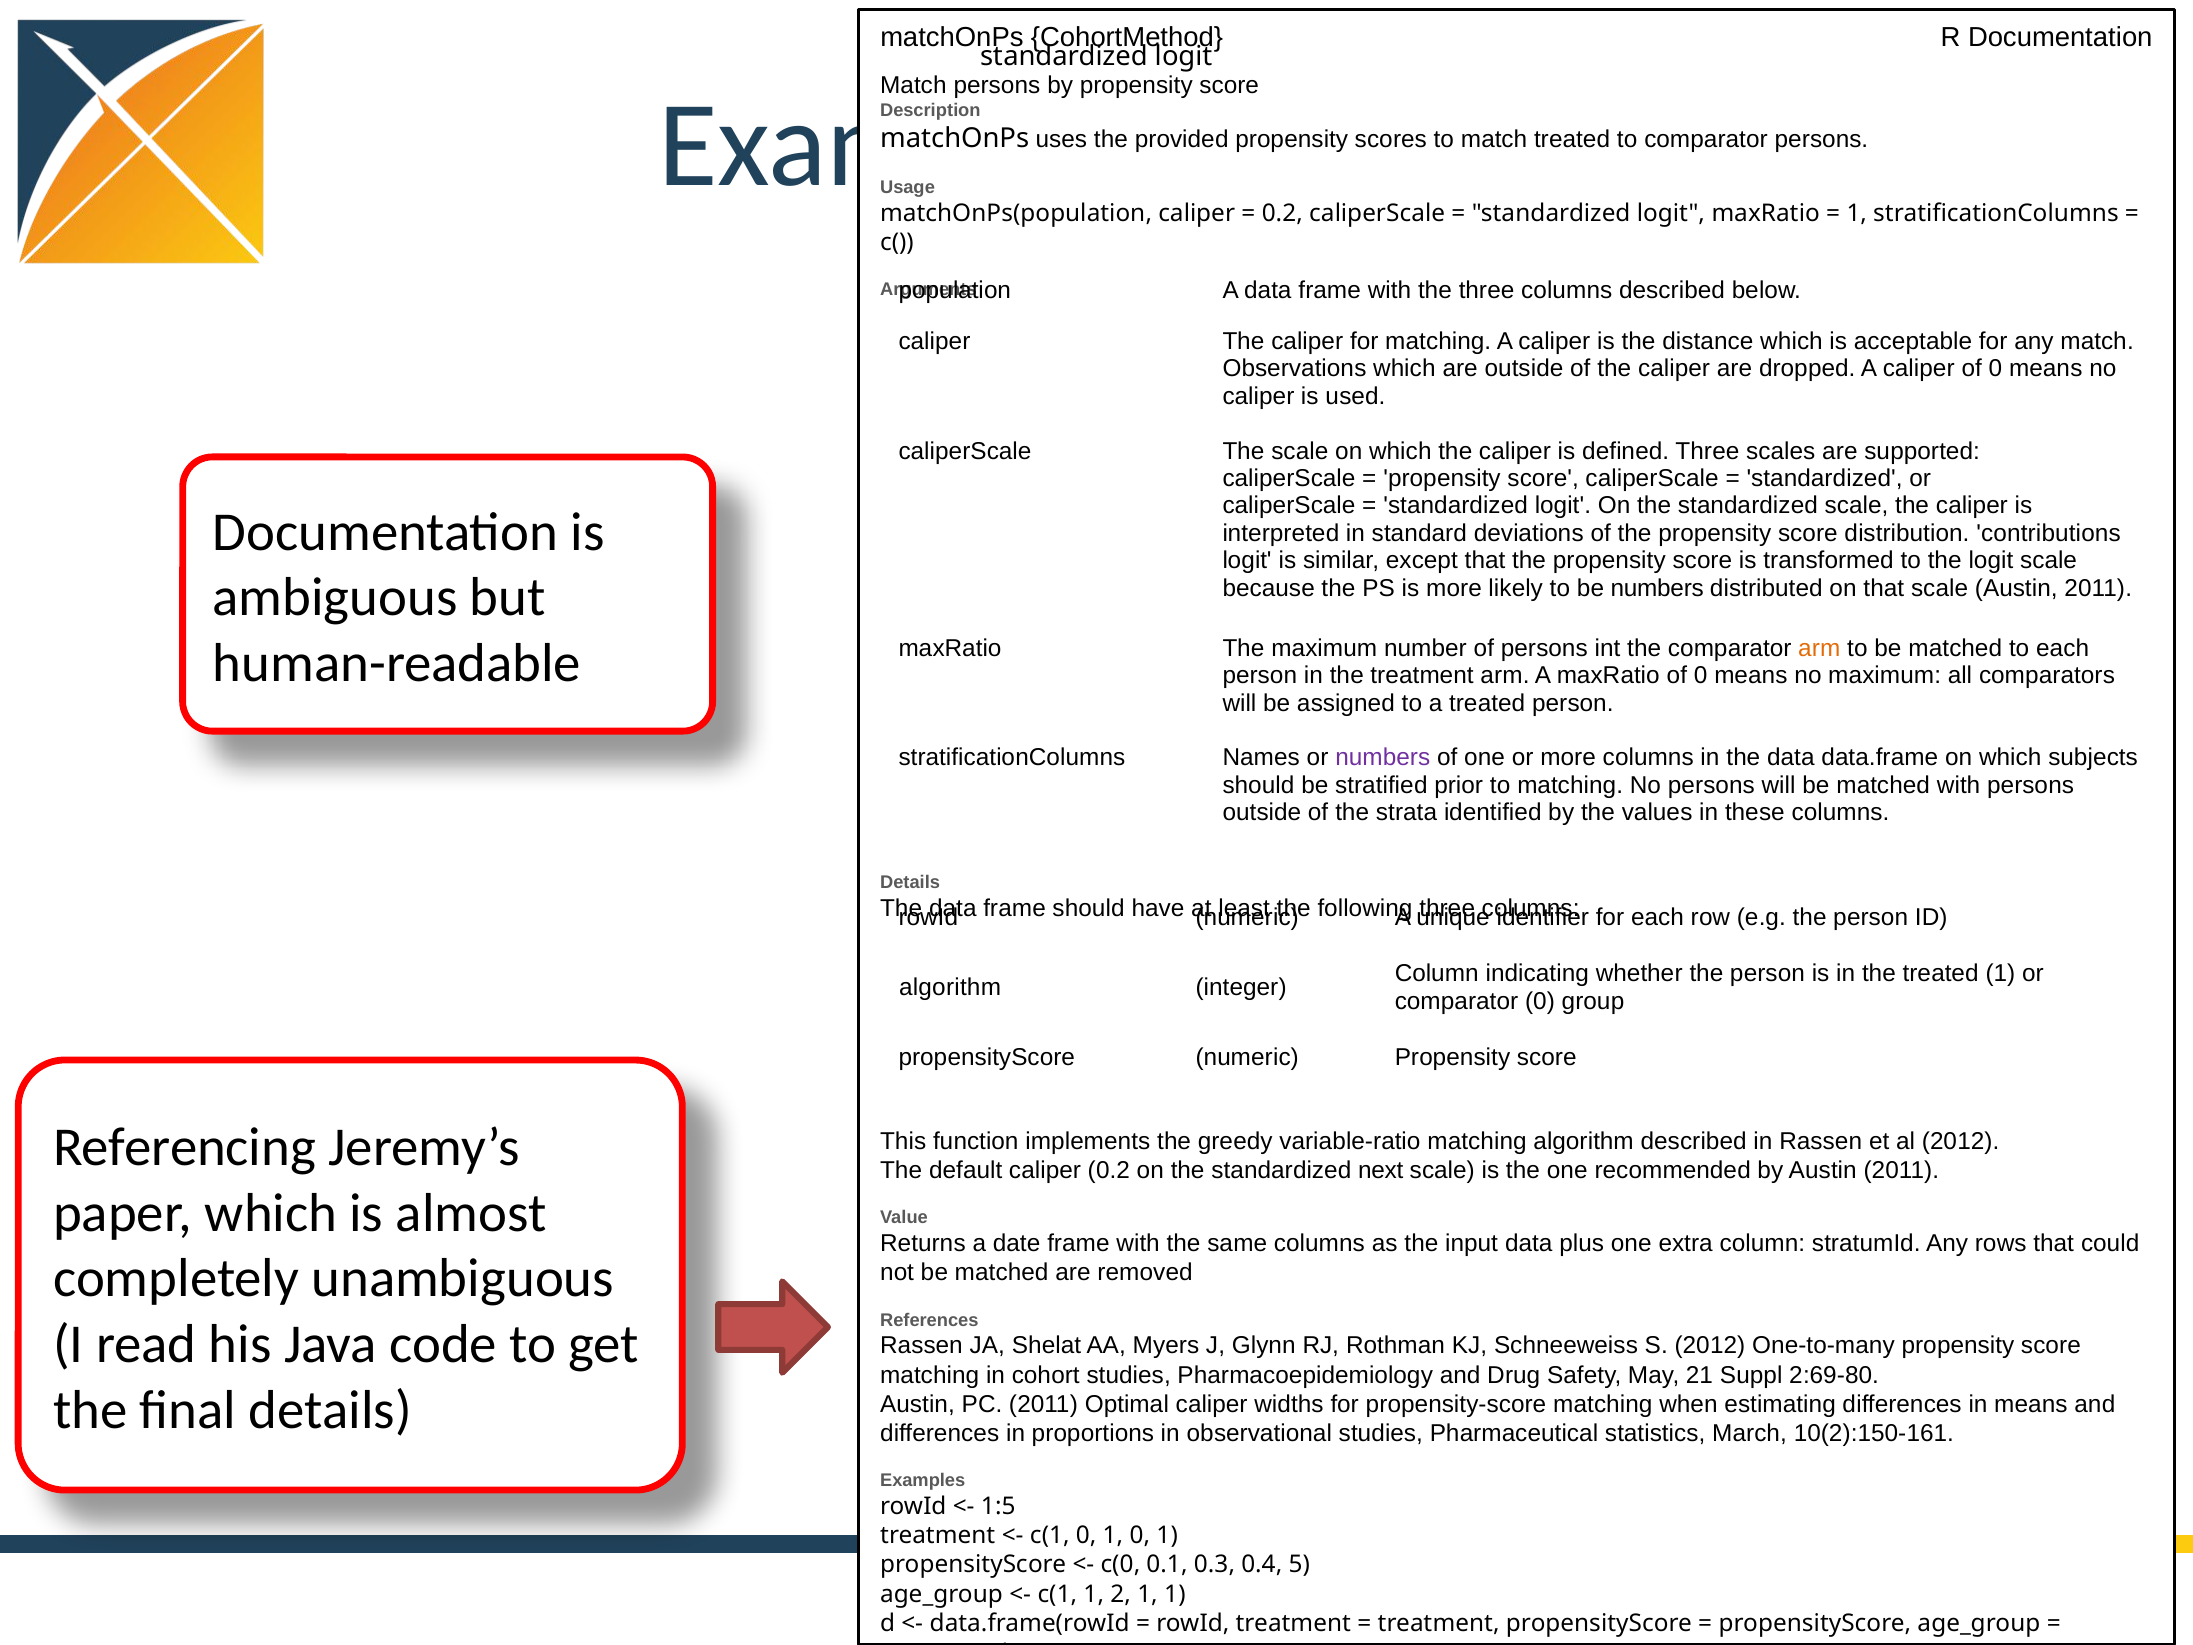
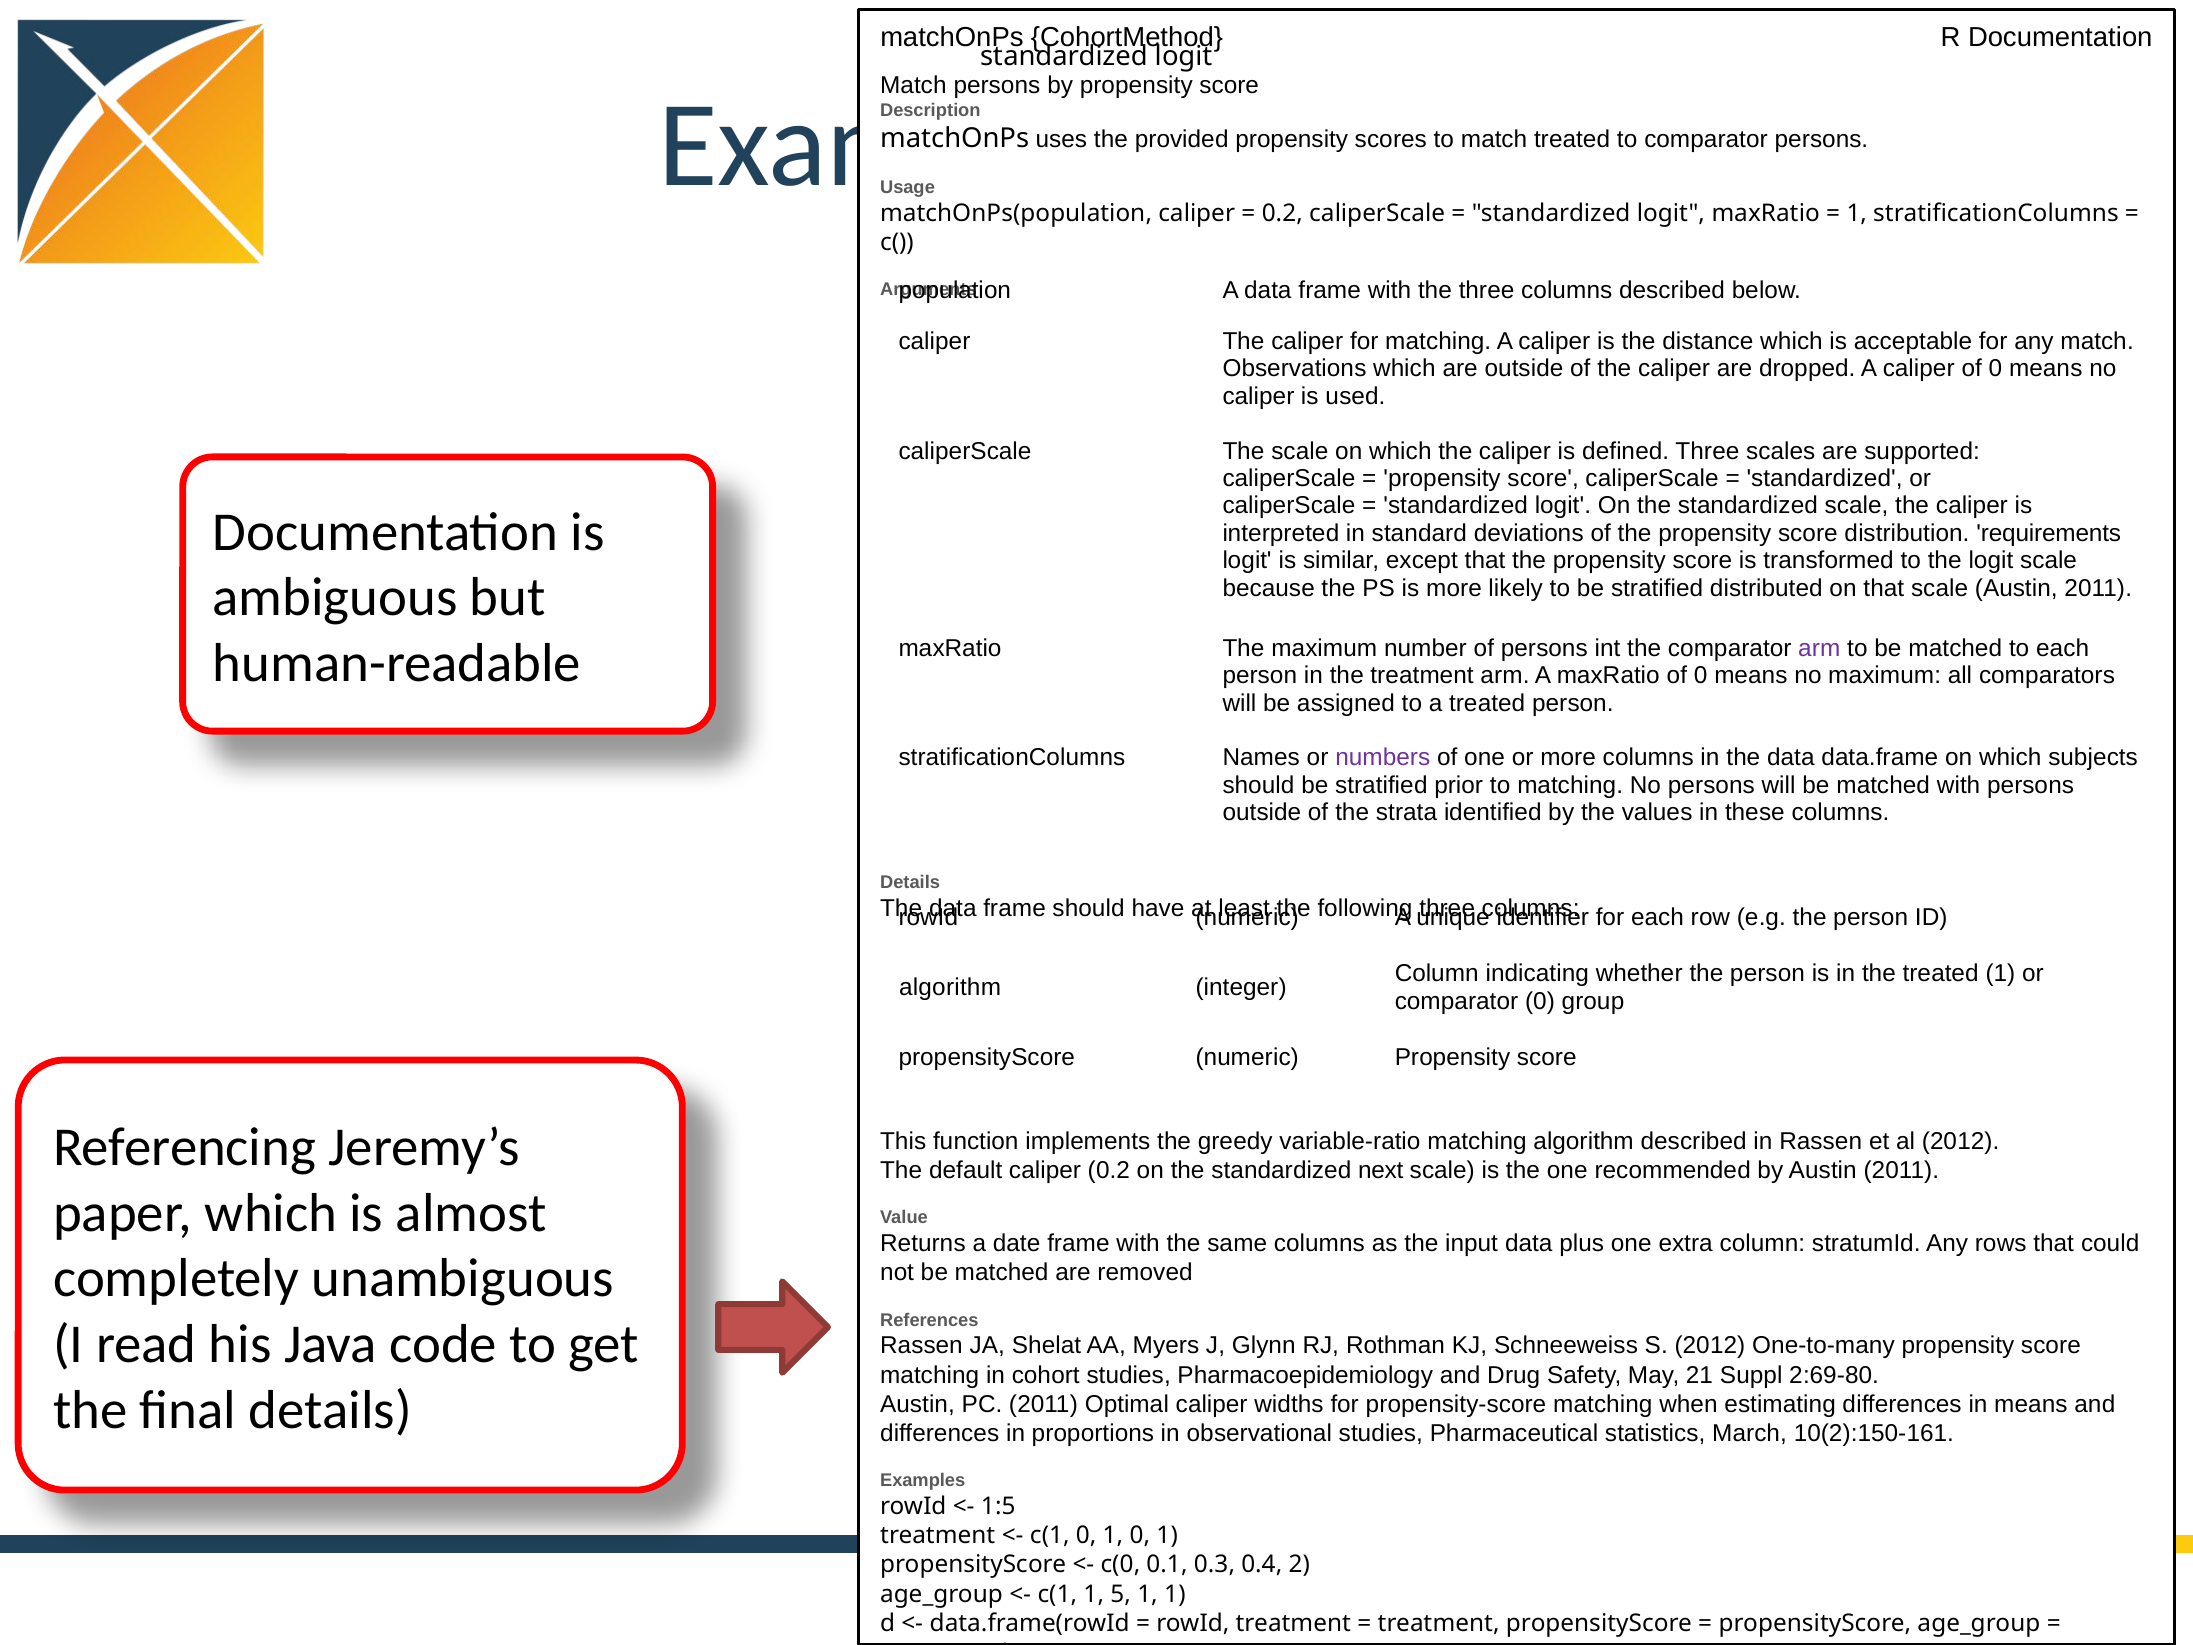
contributions: contributions -> requirements (2049, 533)
to be numbers: numbers -> stratified (1657, 588)
arm colour: orange -> purple (1819, 648)
5: 5 -> 2 (1299, 1565)
2: 2 -> 5 (1121, 1594)
